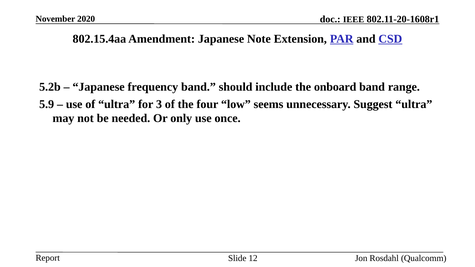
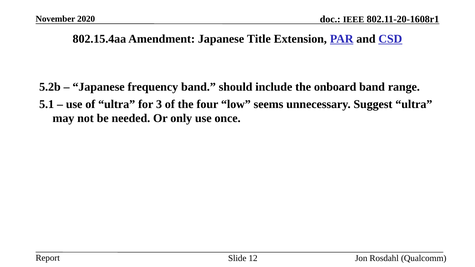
Note: Note -> Title (259, 39)
5.9: 5.9 -> 5.1 (47, 104)
